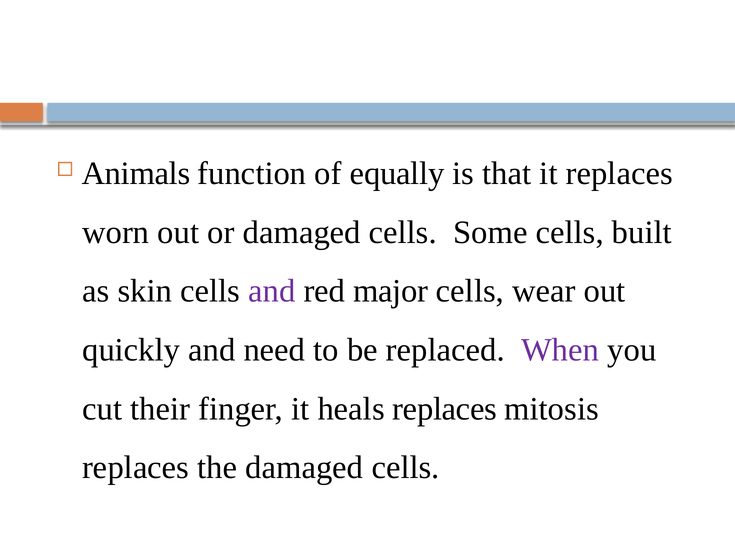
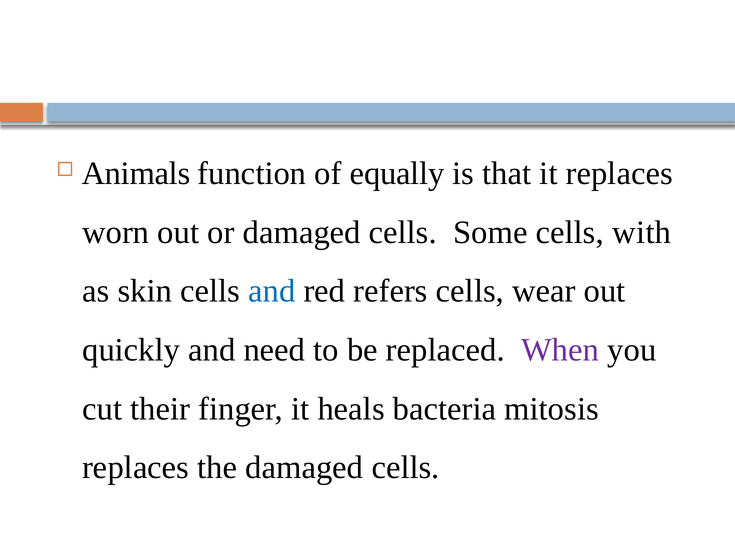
built: built -> with (642, 233)
and colour: purple -> blue (272, 291)
major: major -> refers (391, 291)
heals replaces: replaces -> bacteria (444, 409)
